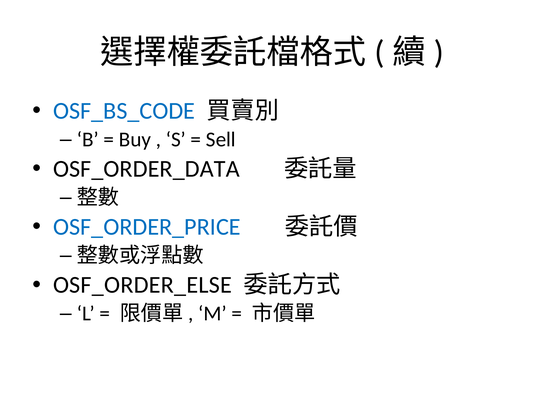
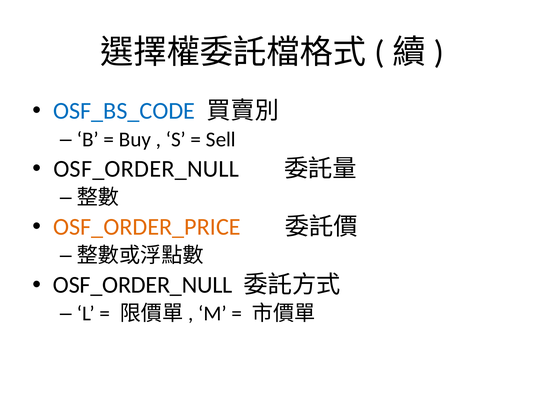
OSF_ORDER_DATA: OSF_ORDER_DATA -> OSF_ORDER_NULL (146, 169)
OSF_ORDER_PRICE colour: blue -> orange (147, 227)
OSF_ORDER_ELSE: OSF_ORDER_ELSE -> OSF_ORDER_NULL (143, 285)
